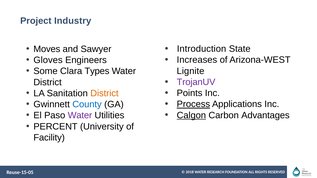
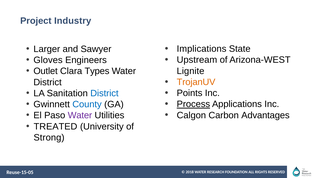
Introduction: Introduction -> Implications (202, 49)
Moves: Moves -> Larger (47, 49)
Increases: Increases -> Upstream (197, 60)
Some: Some -> Outlet (46, 71)
TrojanUV colour: purple -> orange (196, 82)
District colour: orange -> blue (104, 93)
Calgon underline: present -> none (191, 115)
PERCENT: PERCENT -> TREATED (55, 127)
Facility: Facility -> Strong (49, 138)
